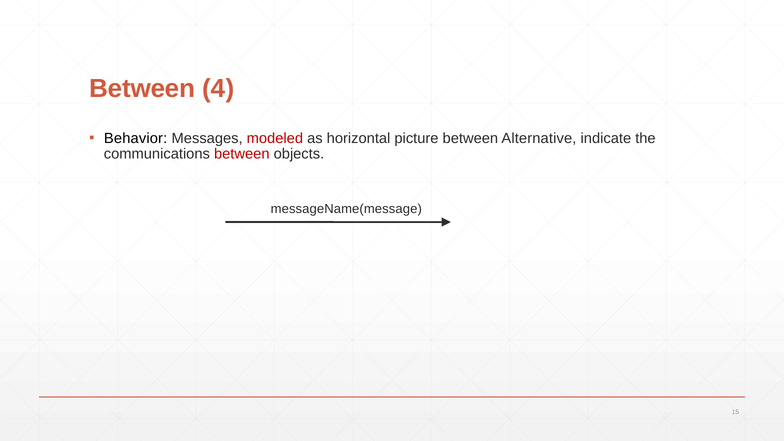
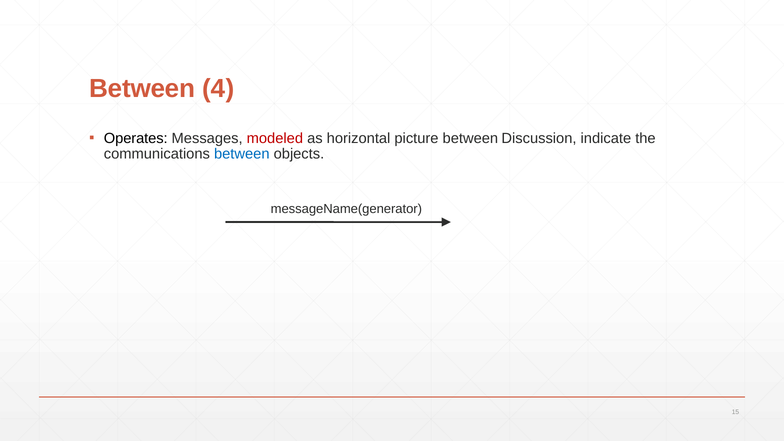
Behavior: Behavior -> Operates (136, 138)
Alternative: Alternative -> Discussion (539, 138)
between colour: red -> blue (242, 154)
messageName(message: messageName(message -> messageName(generator (346, 209)
